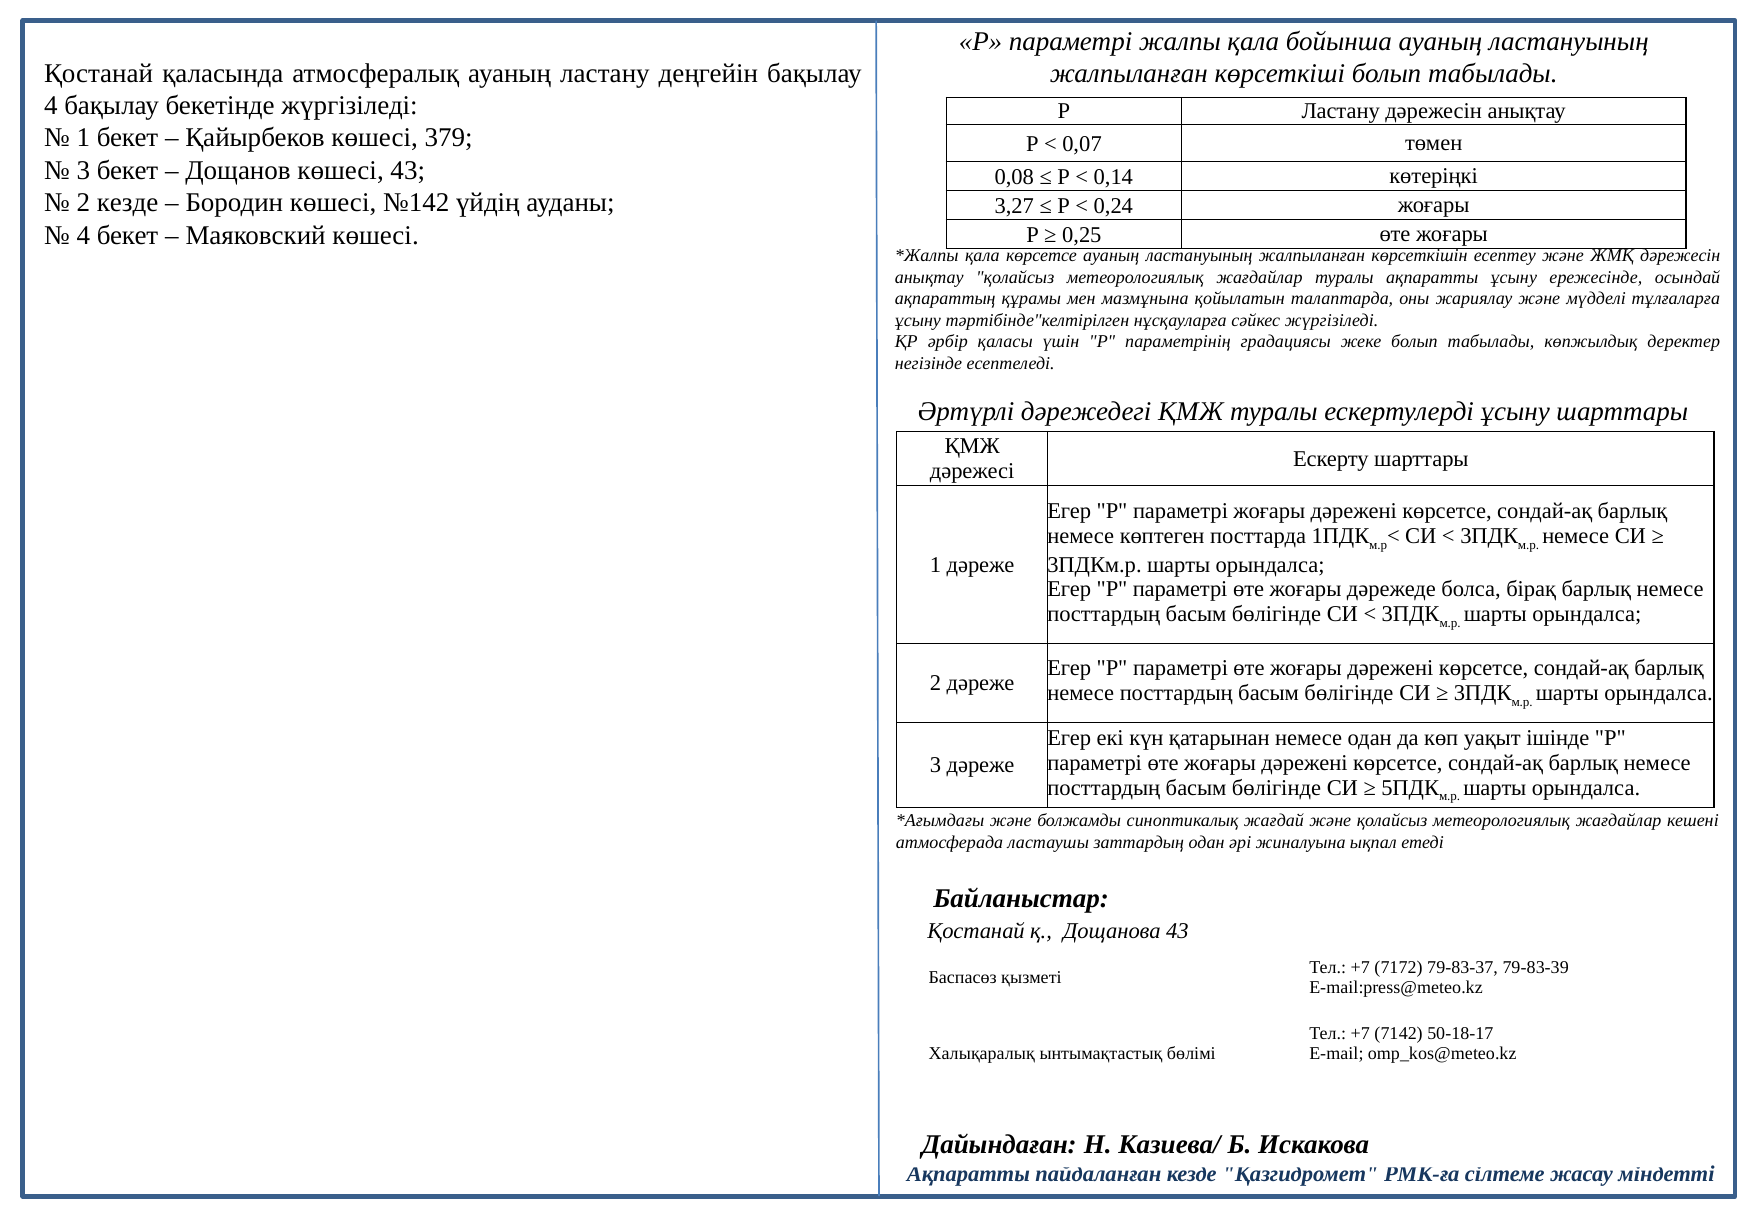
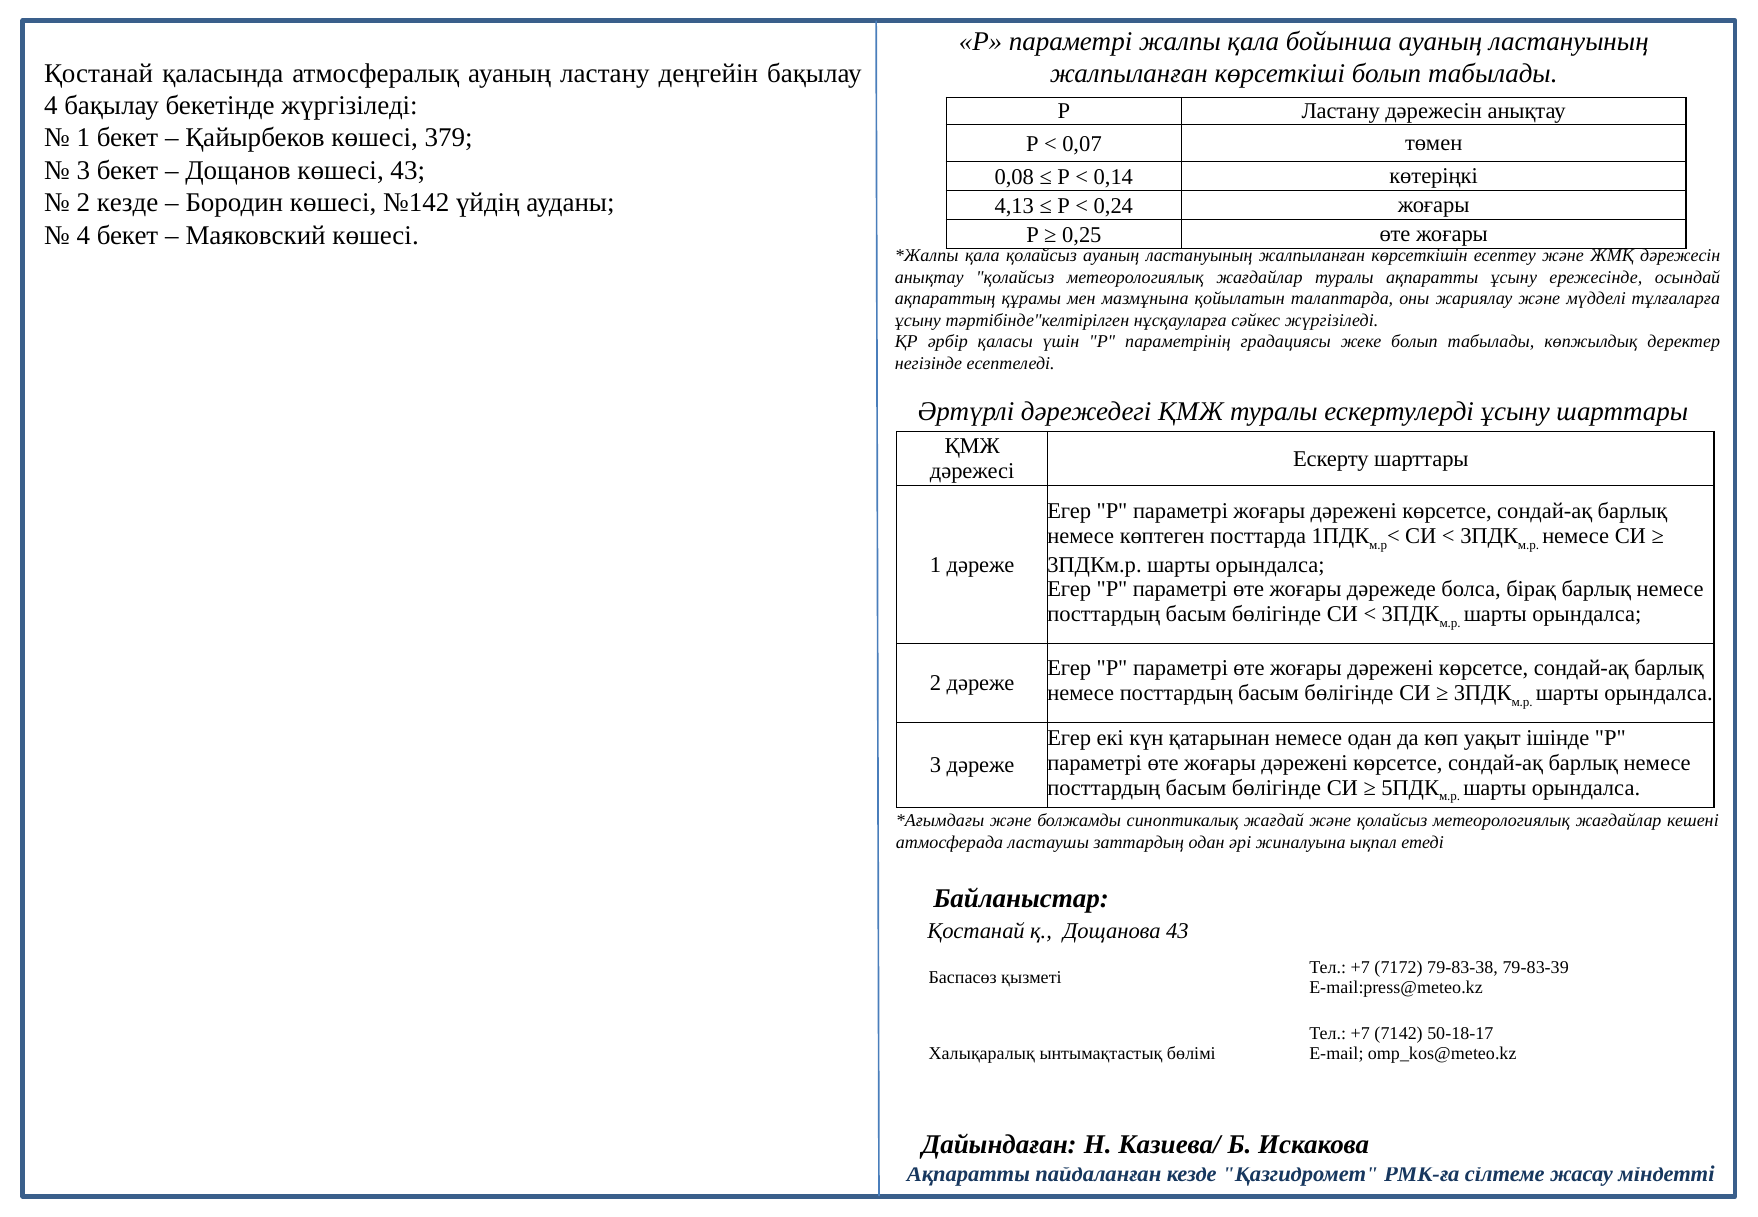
3,27: 3,27 -> 4,13 (1014, 206)
қала көрсетсе: көрсетсе -> қолайсыз (1041, 256)
79-83-37: 79-83-37 -> 79-83-38 (1463, 968)
